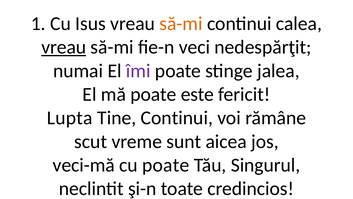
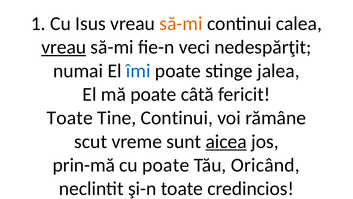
îmi colour: purple -> blue (138, 71)
este: este -> câtă (197, 94)
Lupta: Lupta -> Toate (70, 118)
aicea underline: none -> present (226, 141)
veci-mă: veci-mă -> prin-mă (84, 165)
Singurul: Singurul -> Oricând (265, 165)
